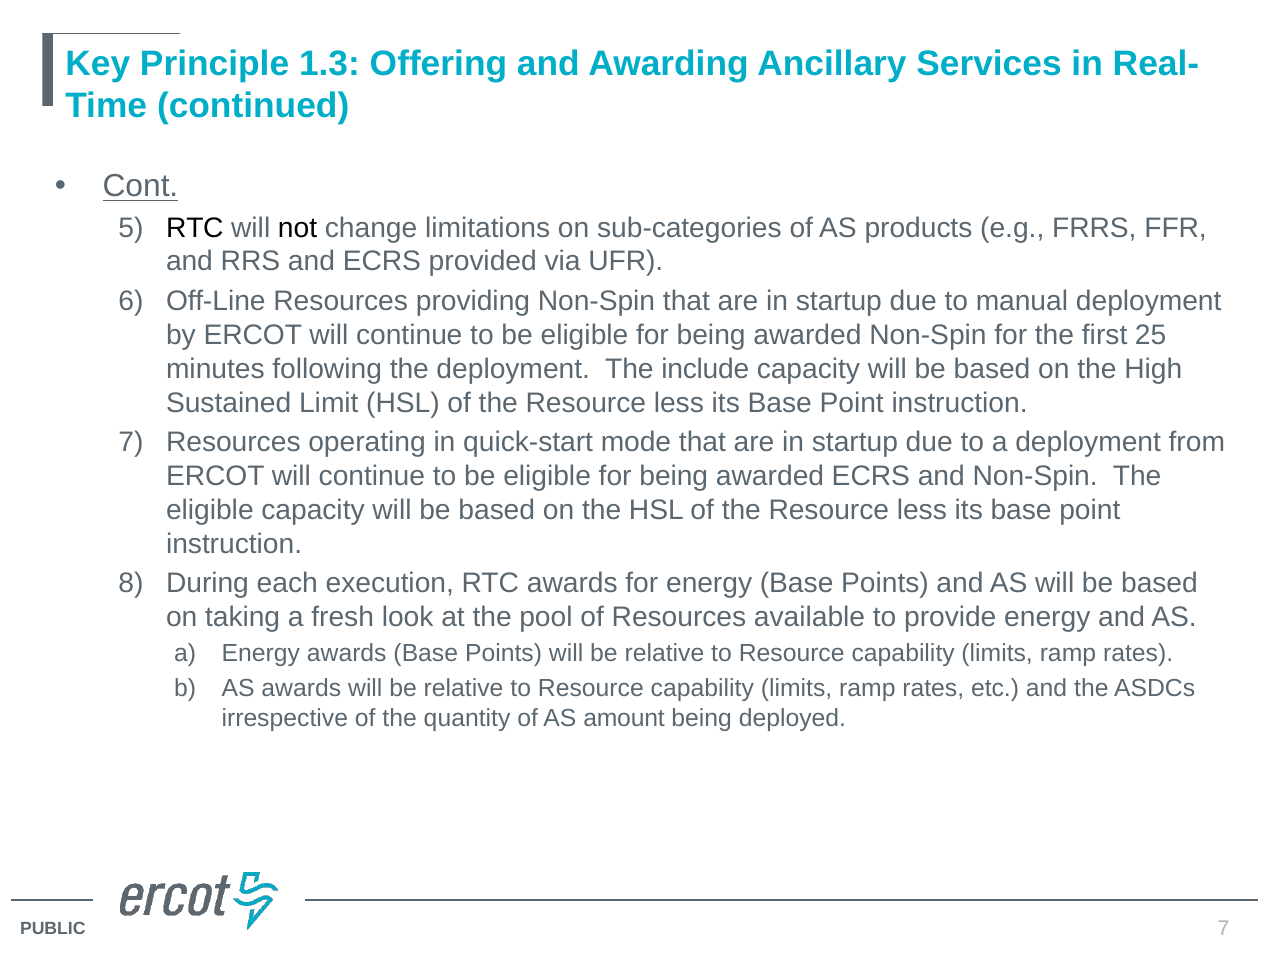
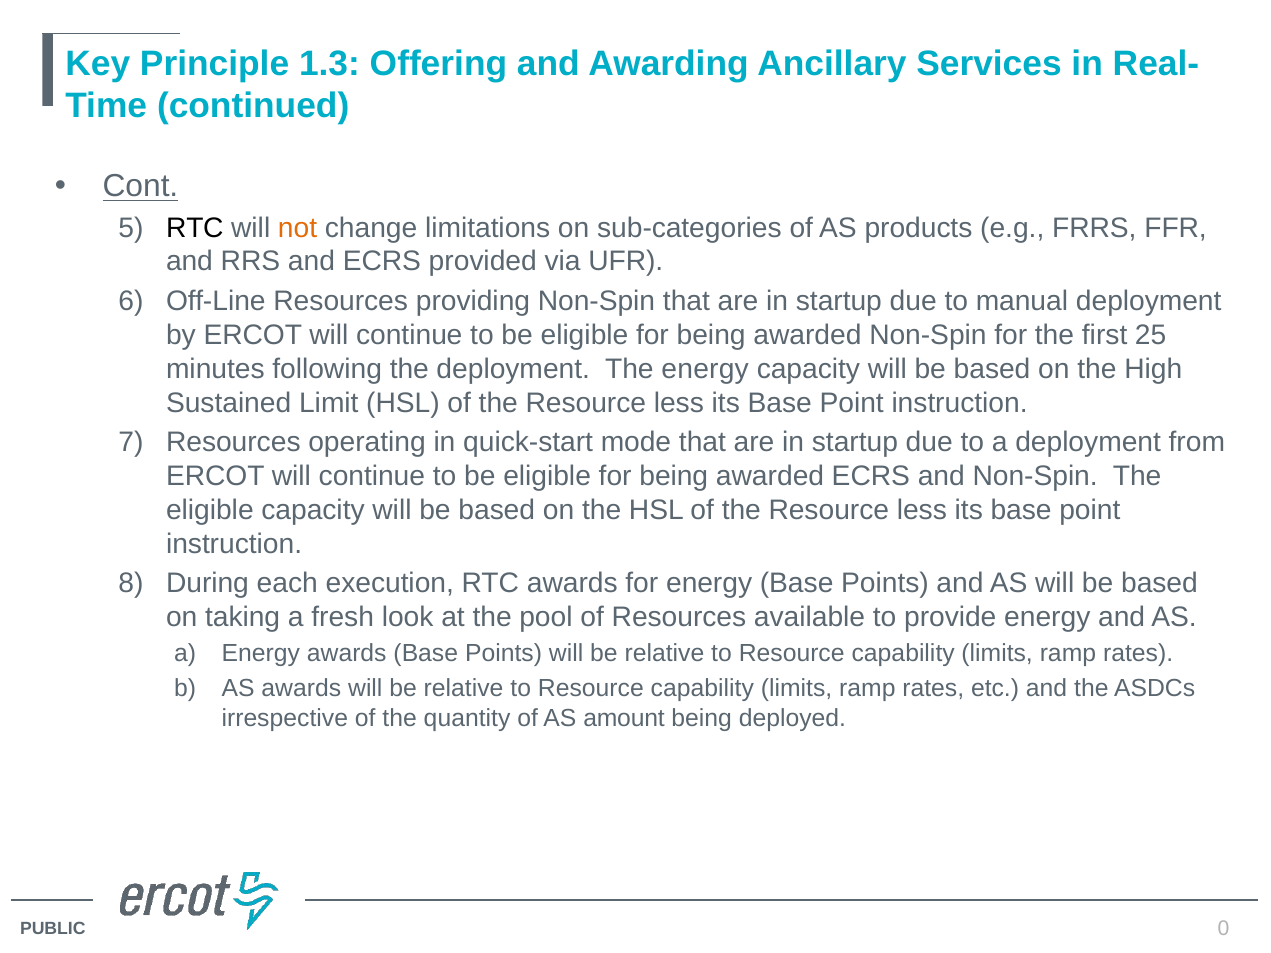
not colour: black -> orange (298, 228)
The include: include -> energy (705, 369)
7: 7 -> 0 (1223, 929)
